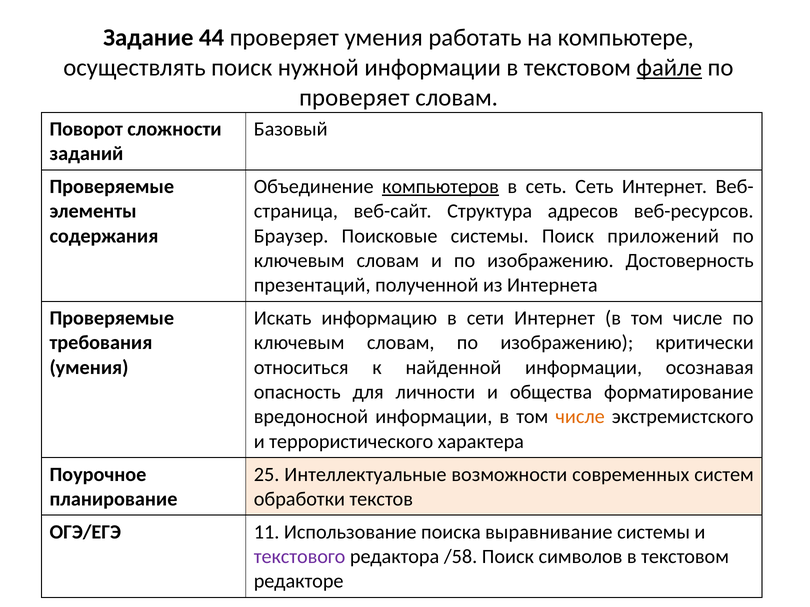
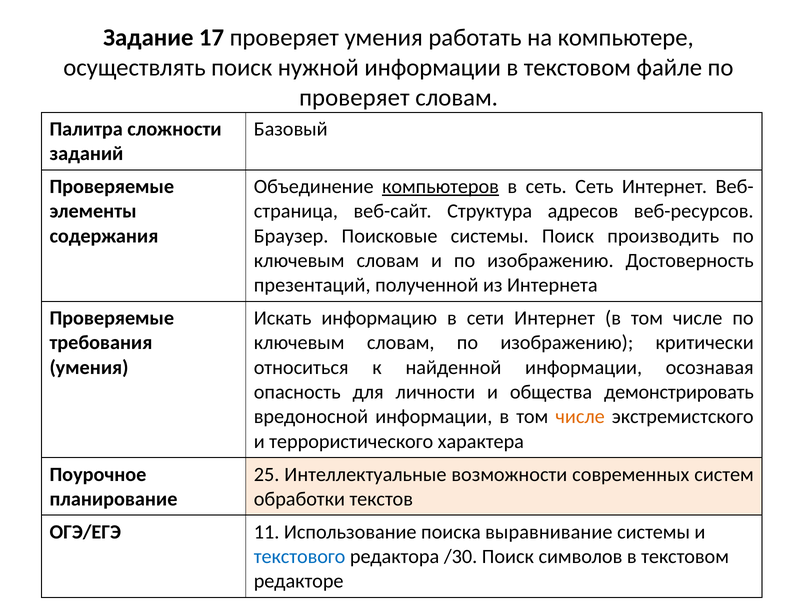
44: 44 -> 17 (212, 37)
файле underline: present -> none (669, 68)
Поворот: Поворот -> Палитра (86, 129)
приложений: приложений -> производить (663, 236)
форматирование: форматирование -> демонстрировать (679, 392)
текстового colour: purple -> blue (300, 557)
/58: /58 -> /30 (461, 557)
